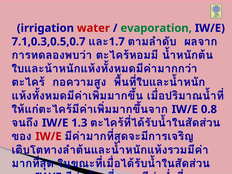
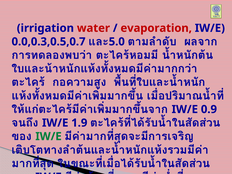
evaporation colour: green -> red (156, 28)
7.1,0.3,0.5,0.7: 7.1,0.3,0.5,0.7 -> 0.0,0.3,0.5,0.7 (49, 42)
1.7: 1.7 -> 5.0 (117, 42)
0.8: 0.8 -> 0.9 (209, 109)
1.3: 1.3 -> 1.9 (79, 123)
IW/E colour: red -> green (49, 136)
